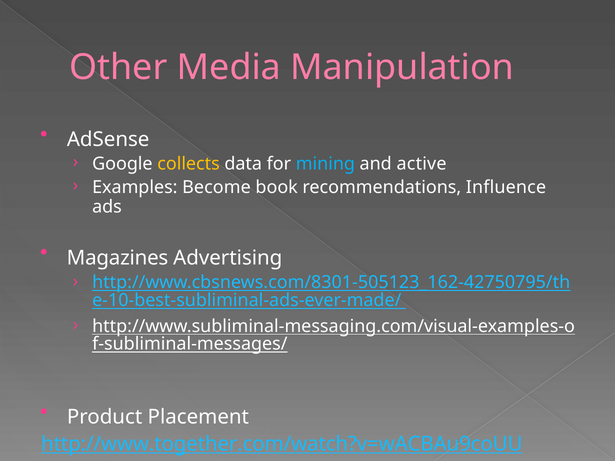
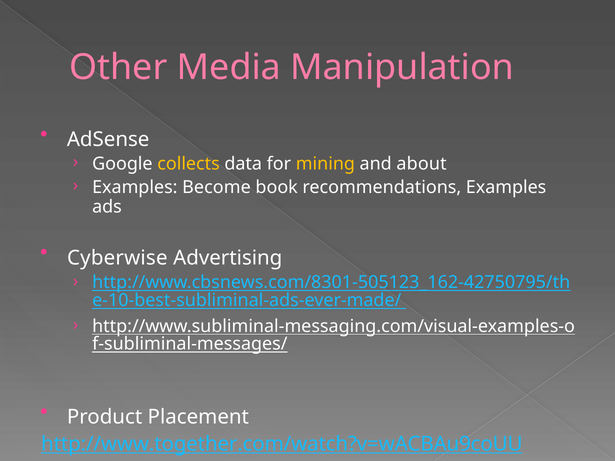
mining colour: light blue -> yellow (325, 164)
active: active -> about (422, 164)
recommendations Influence: Influence -> Examples (506, 187)
Magazines: Magazines -> Cyberwise (117, 258)
